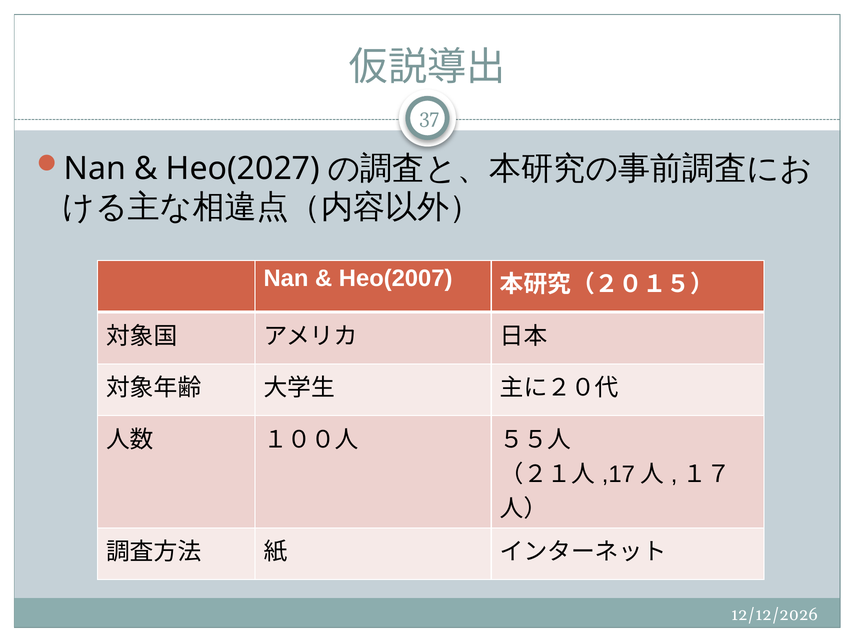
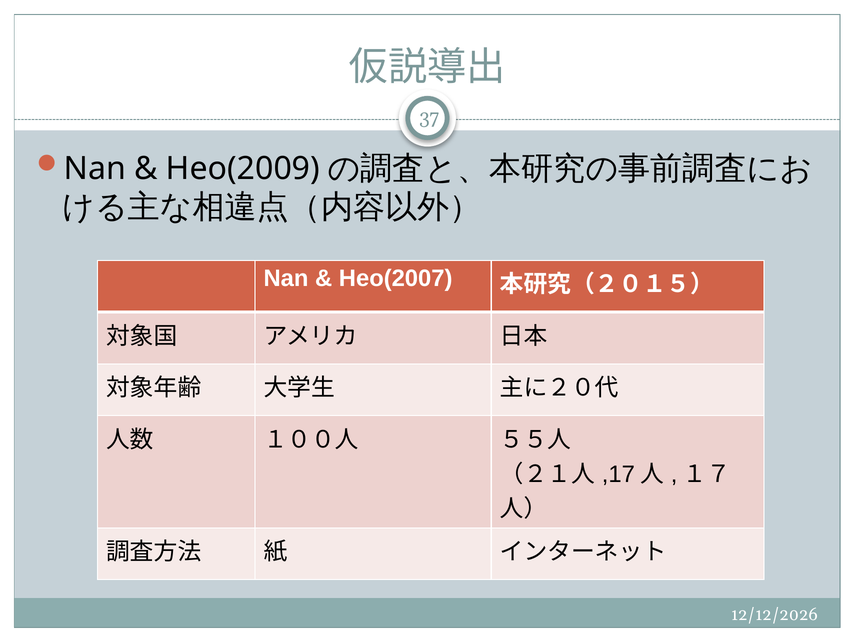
Heo(2027: Heo(2027 -> Heo(2009 (243, 168)
